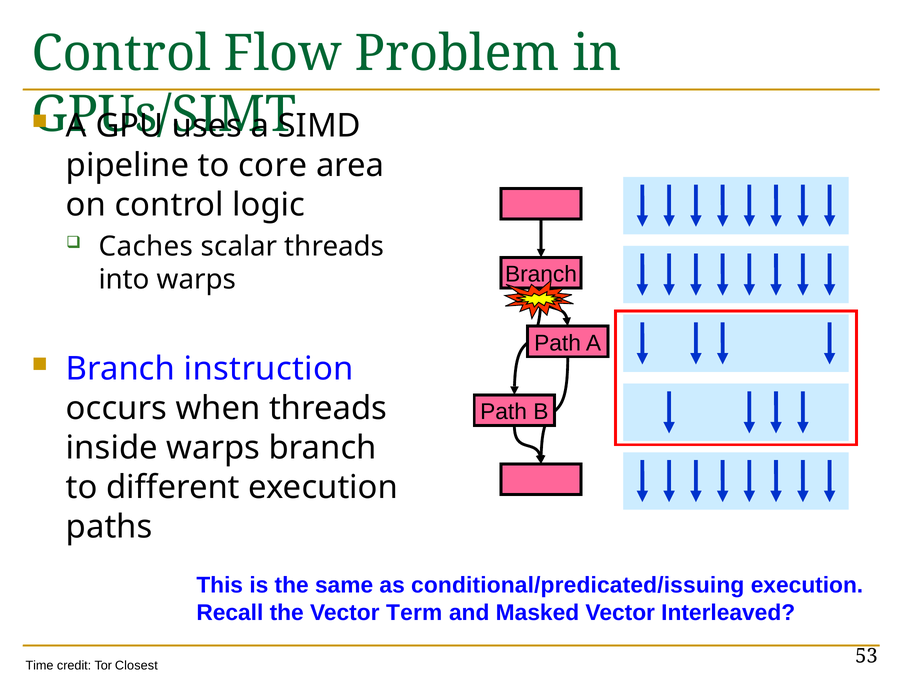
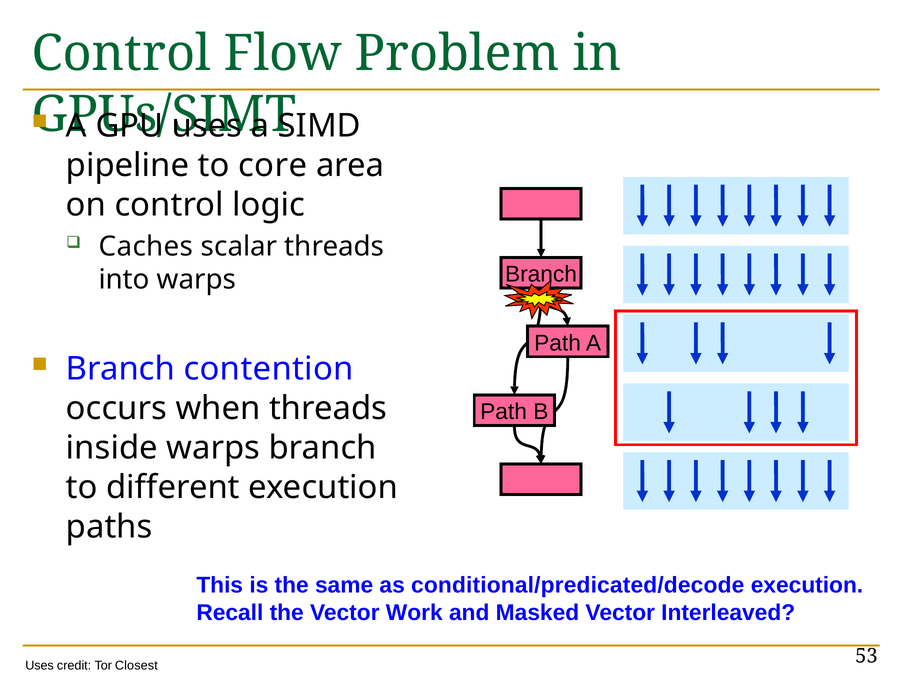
instruction: instruction -> contention (269, 369)
conditional/predicated/issuing: conditional/predicated/issuing -> conditional/predicated/decode (578, 585)
Term: Term -> Work (414, 612)
Time: Time -> Uses (40, 665)
